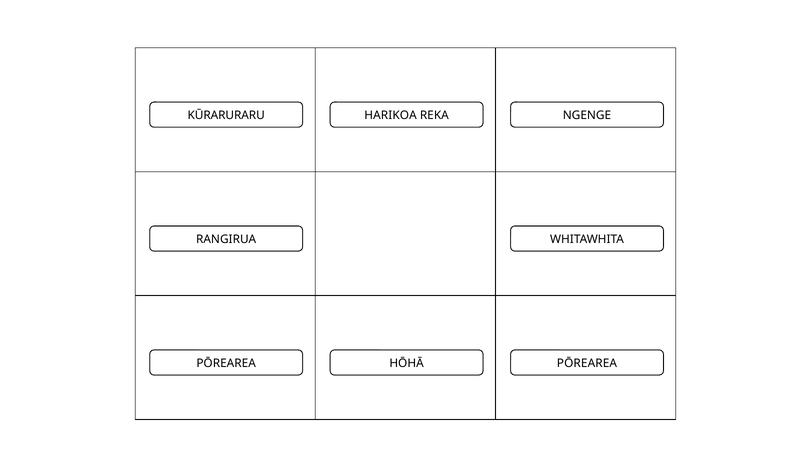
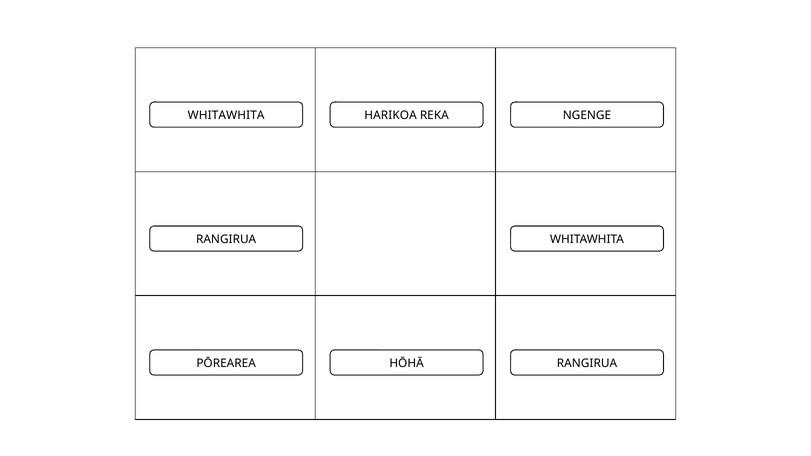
KŪRARURARU: KŪRARURARU -> WHITAWHITA (226, 115)
PŌREAREA: PŌREAREA -> RANGIRUA (587, 363)
